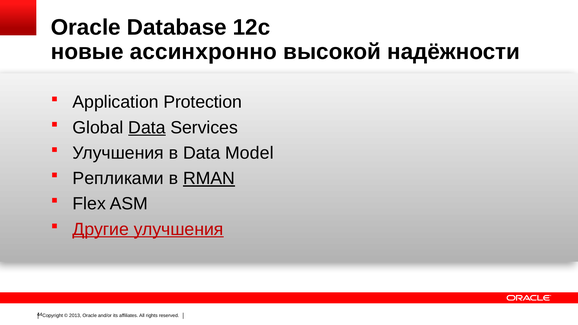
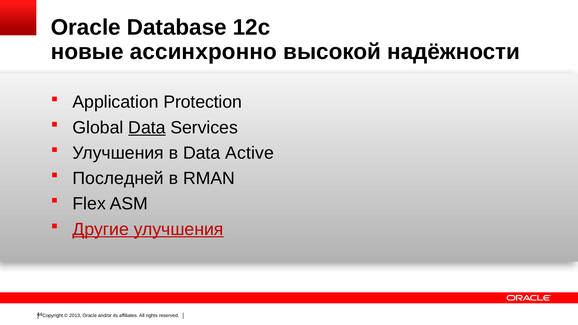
Model: Model -> Active (250, 153)
Репликами: Репликами -> Последней (118, 178)
RMAN underline: present -> none (209, 178)
